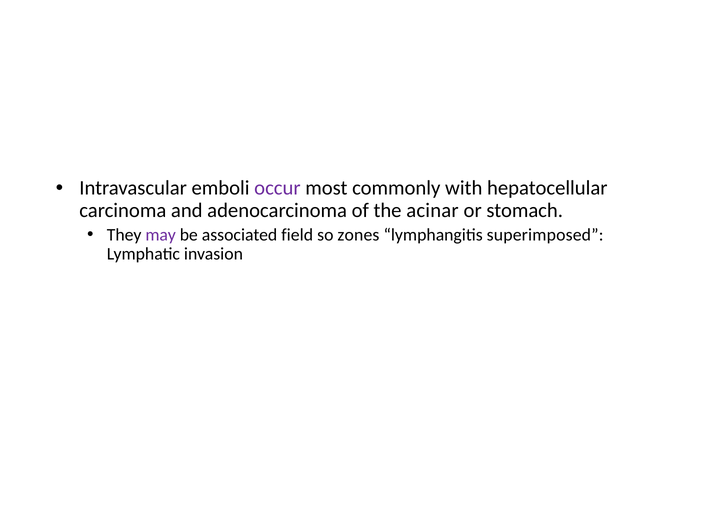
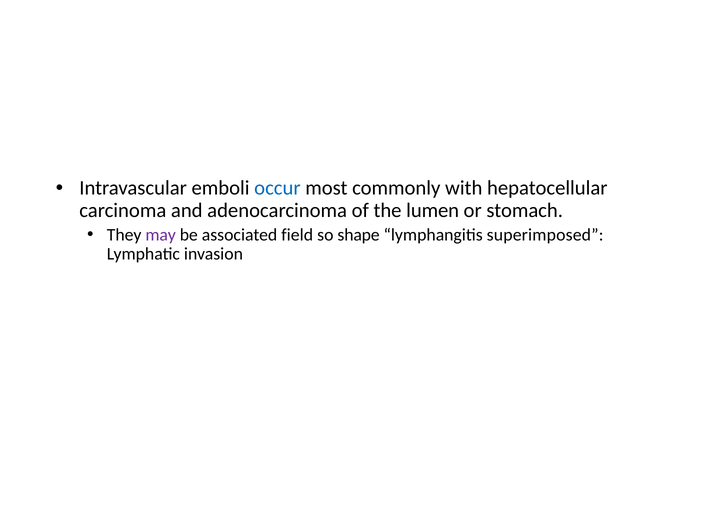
occur colour: purple -> blue (277, 188)
acinar: acinar -> lumen (433, 211)
zones: zones -> shape (359, 235)
